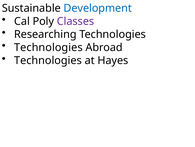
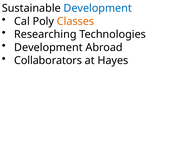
Classes colour: purple -> orange (75, 21)
Technologies: Technologies -> Development (48, 47)
Technologies: Technologies -> Collaborators (48, 60)
